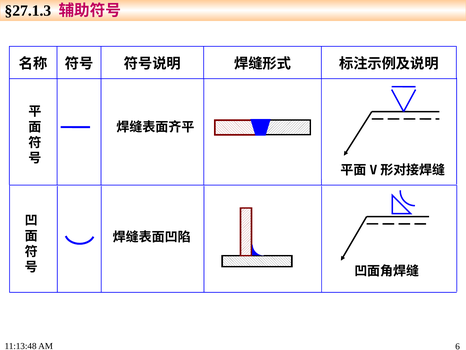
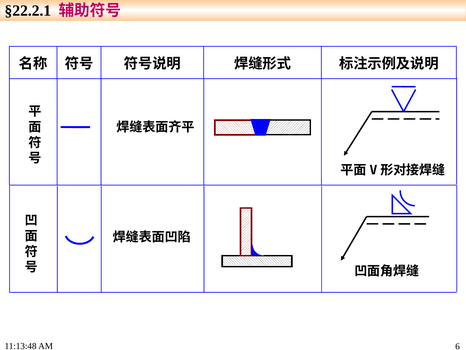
§27.1.3: §27.1.3 -> §22.2.1 (28, 11)
